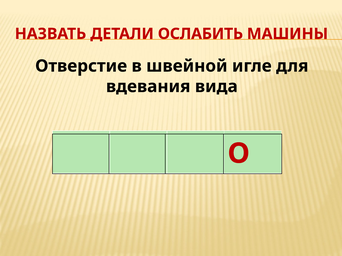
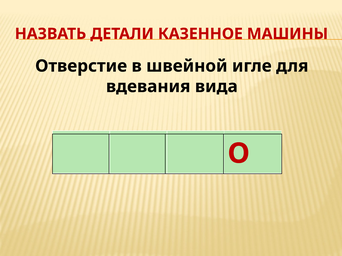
ОСЛАБИТЬ: ОСЛАБИТЬ -> КАЗЕННОЕ (200, 34)
